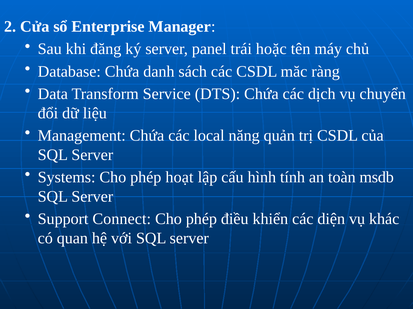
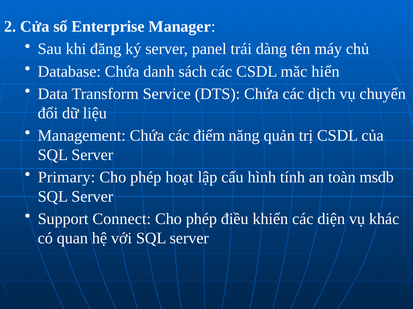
hoặc: hoặc -> dàng (271, 49)
ràng: ràng -> hiển (326, 72)
local: local -> điểm (209, 136)
Systems: Systems -> Primary (67, 178)
